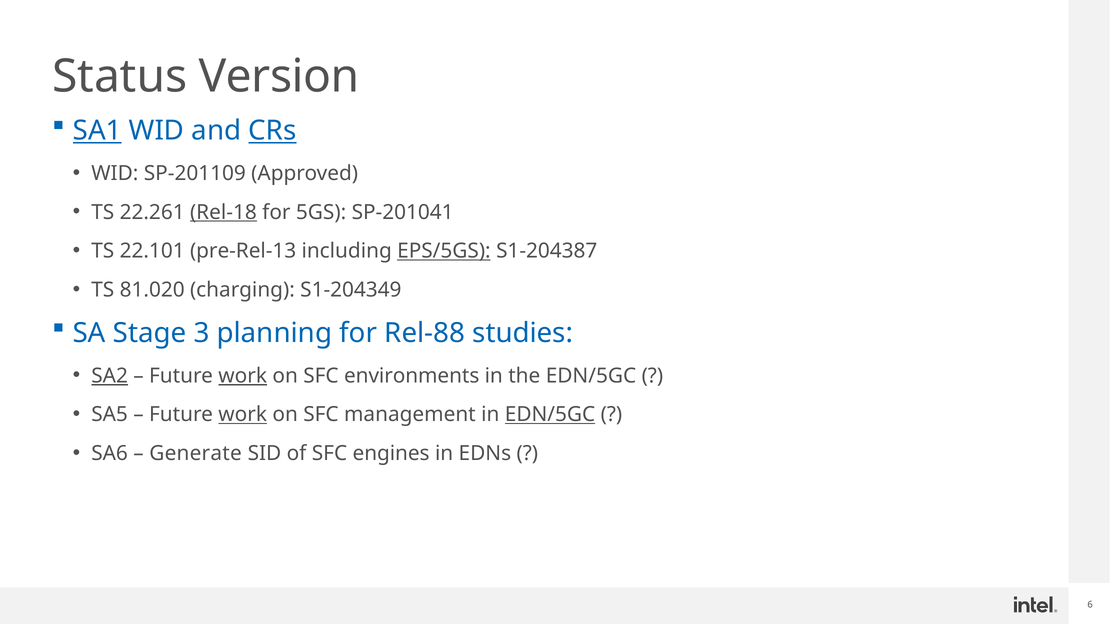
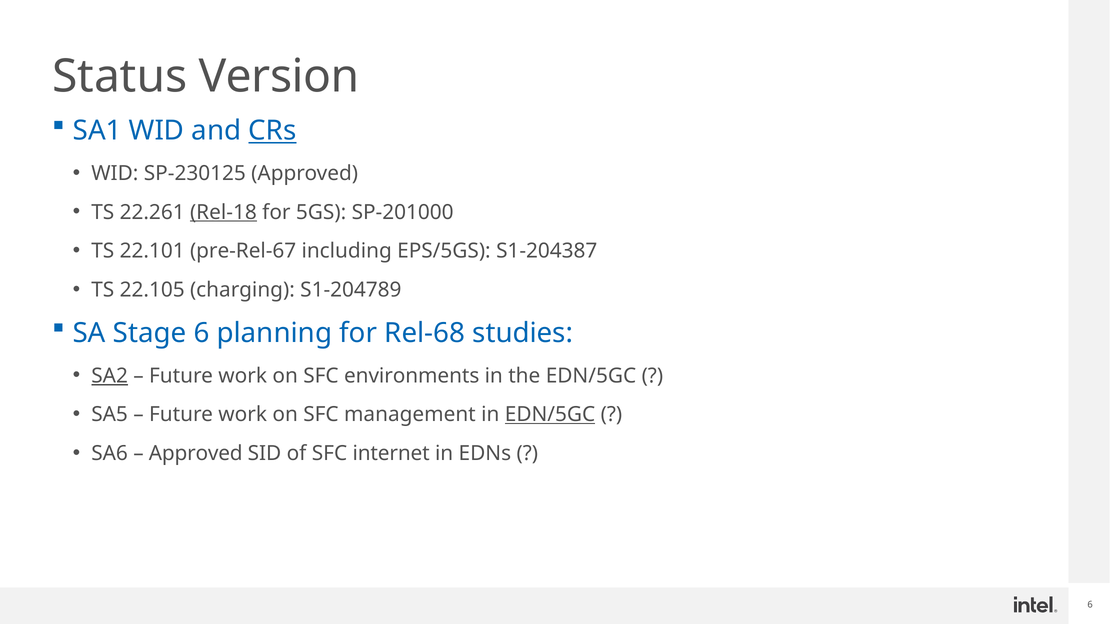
SA1 underline: present -> none (97, 131)
SP-201109: SP-201109 -> SP-230125 (195, 173)
SP-201041: SP-201041 -> SP-201000 (403, 212)
pre-Rel-13: pre-Rel-13 -> pre-Rel-67 (243, 251)
EPS/5GS underline: present -> none (444, 251)
81.020: 81.020 -> 22.105 (152, 290)
S1-204349: S1-204349 -> S1-204789 (351, 290)
Stage 3: 3 -> 6 (202, 333)
Rel-88: Rel-88 -> Rel-68 (425, 333)
work underline: present -> none (243, 376)
work underline: present -> none (243, 415)
Generate: Generate -> Approved (196, 454)
engines: engines -> internet (391, 454)
